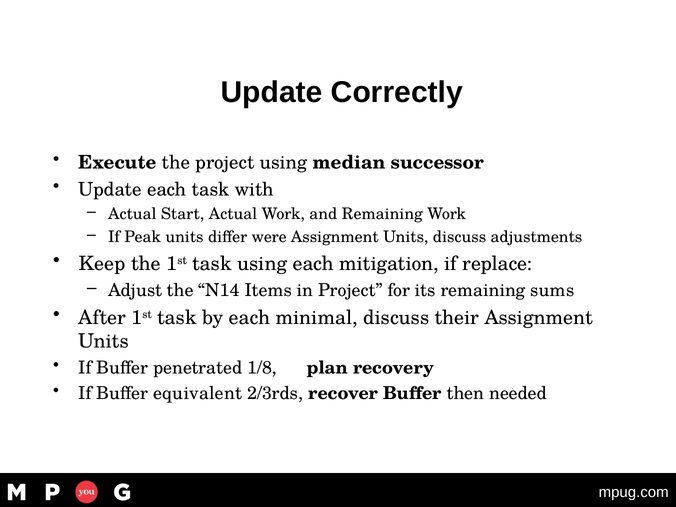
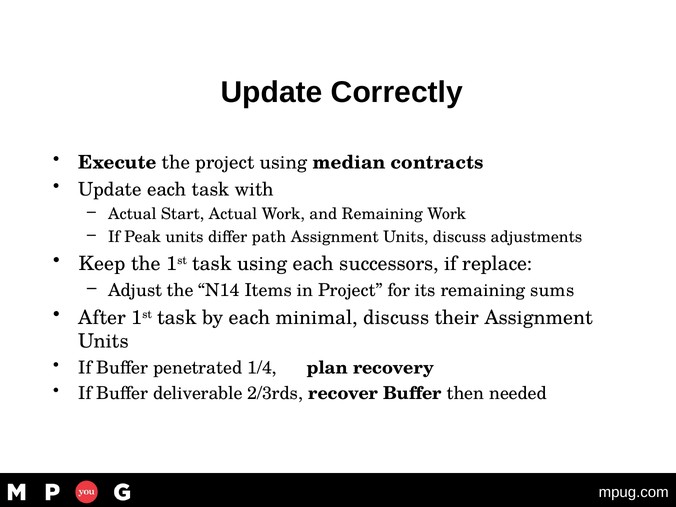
successor: successor -> contracts (437, 162)
were: were -> path (269, 237)
mitigation: mitigation -> successors (389, 264)
1/8: 1/8 -> 1/4 (262, 368)
equivalent: equivalent -> deliverable (198, 394)
